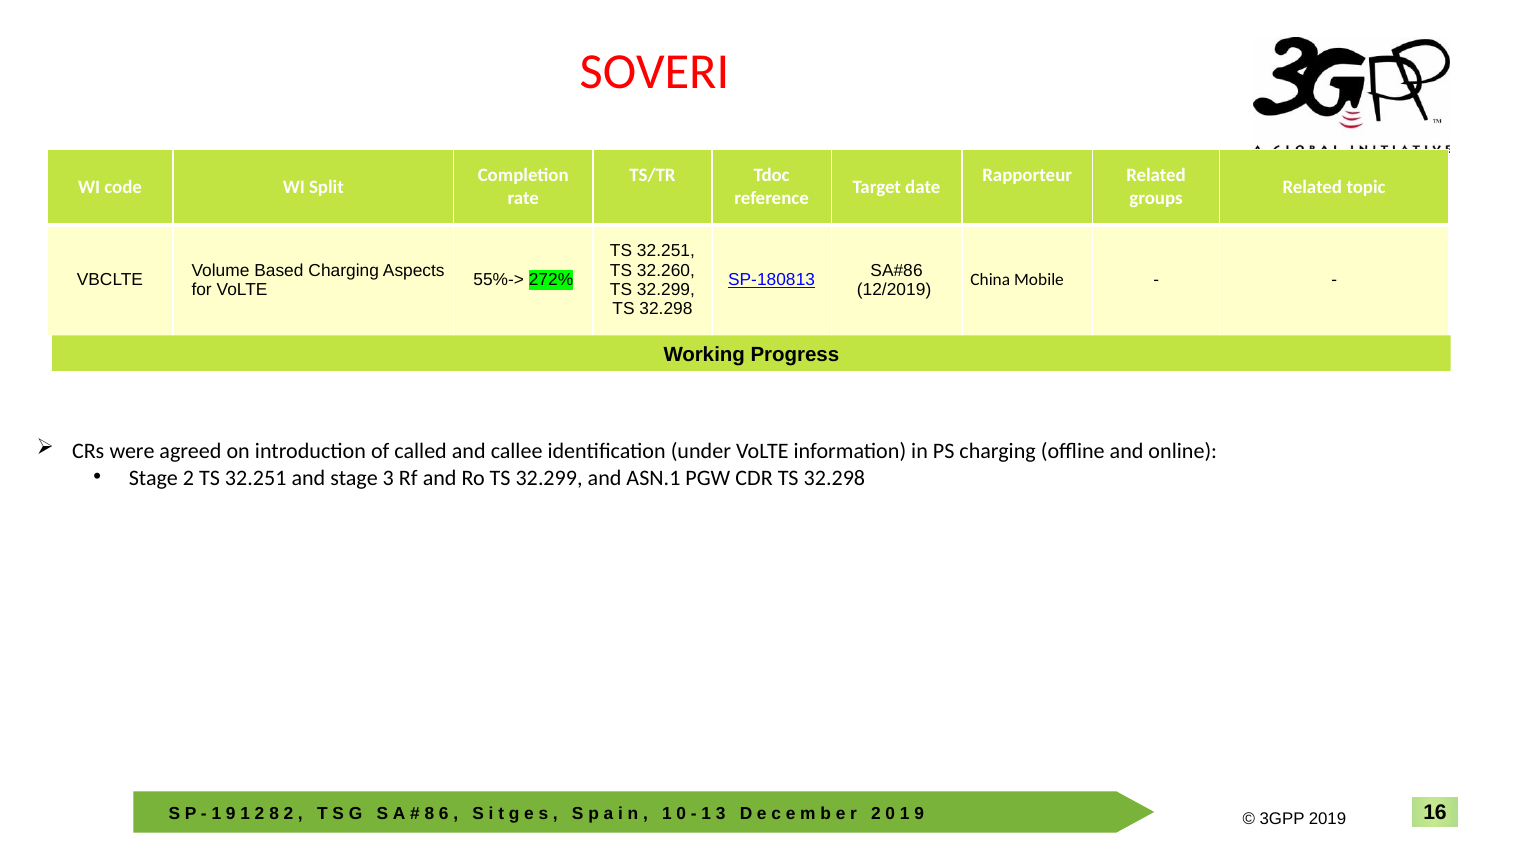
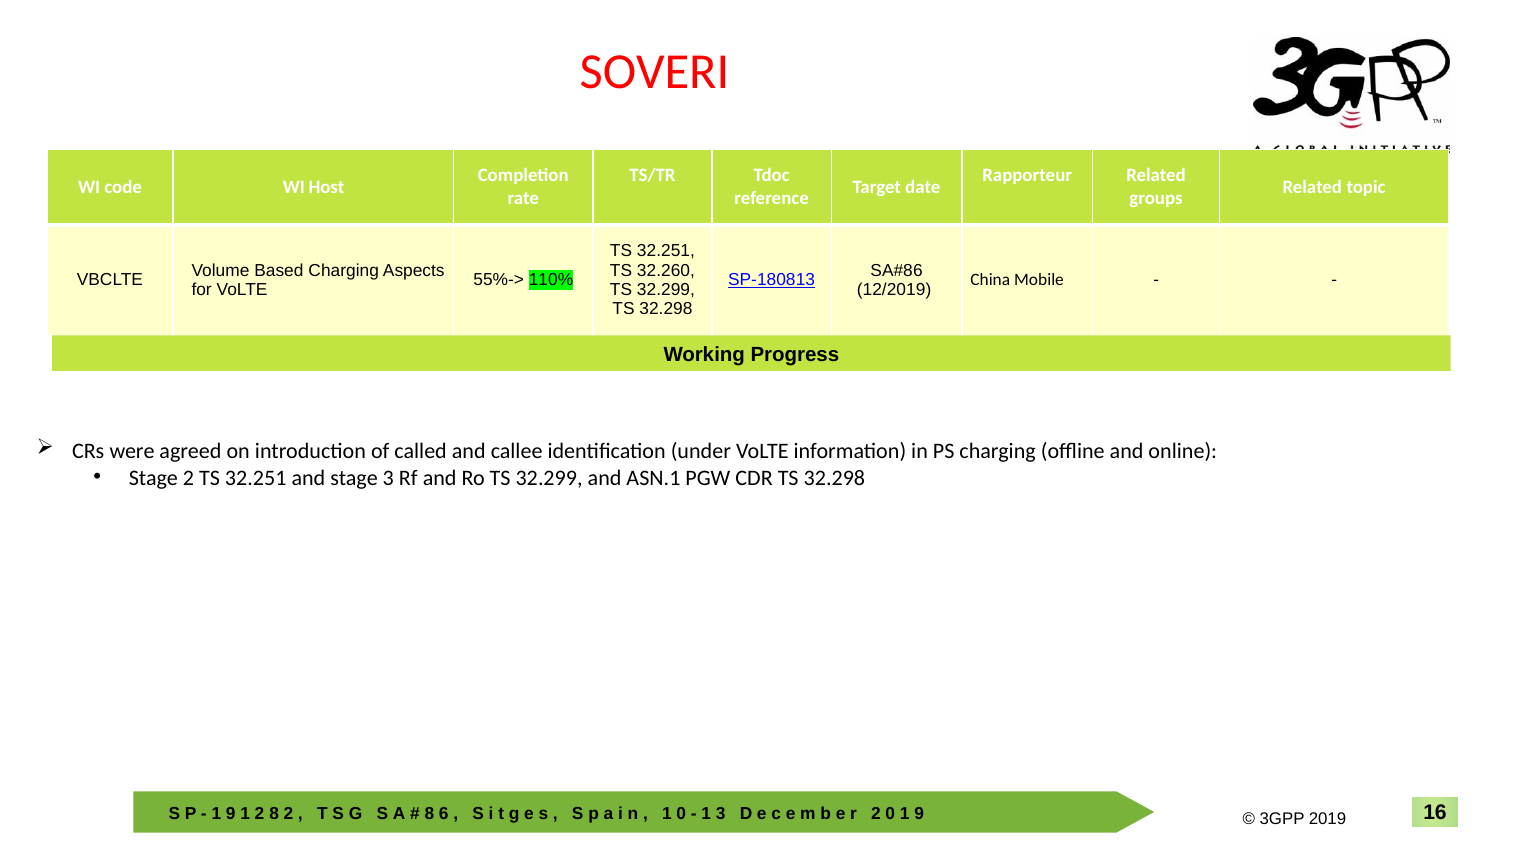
Split: Split -> Host (327, 187)
272%: 272% -> 110% (551, 280)
